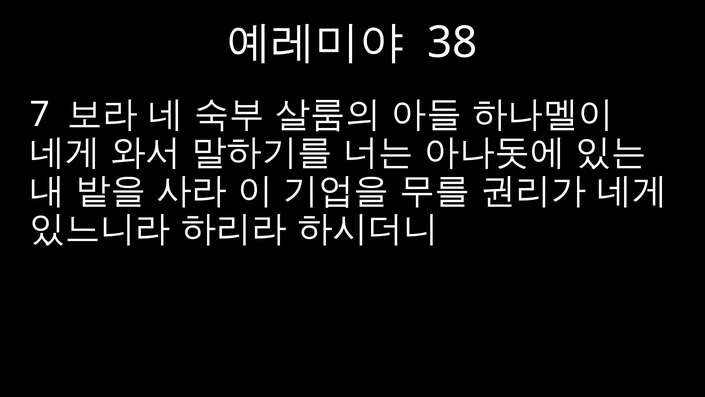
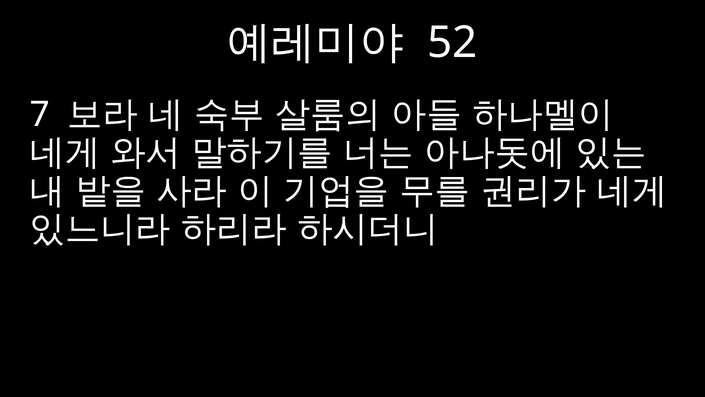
38: 38 -> 52 (452, 42)
